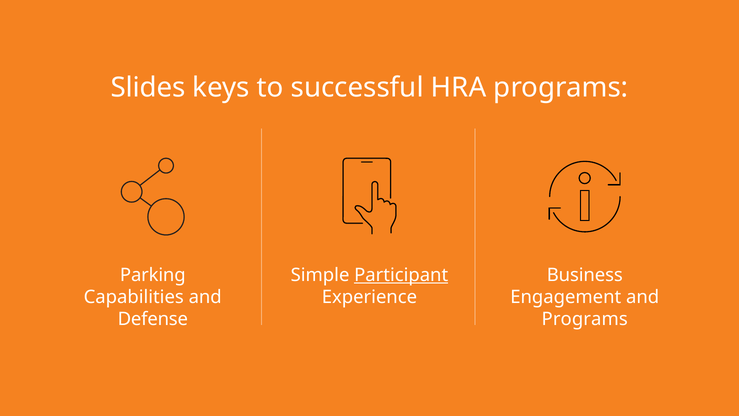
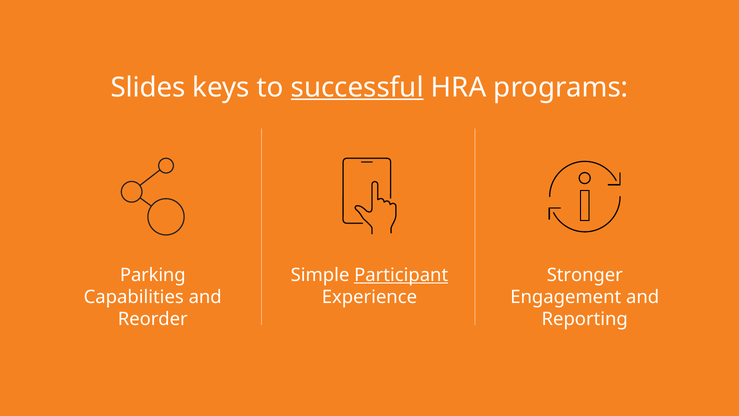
successful underline: none -> present (357, 87)
Business: Business -> Stronger (585, 275)
Defense: Defense -> Reorder (153, 319)
Programs: Programs -> Reporting (585, 319)
